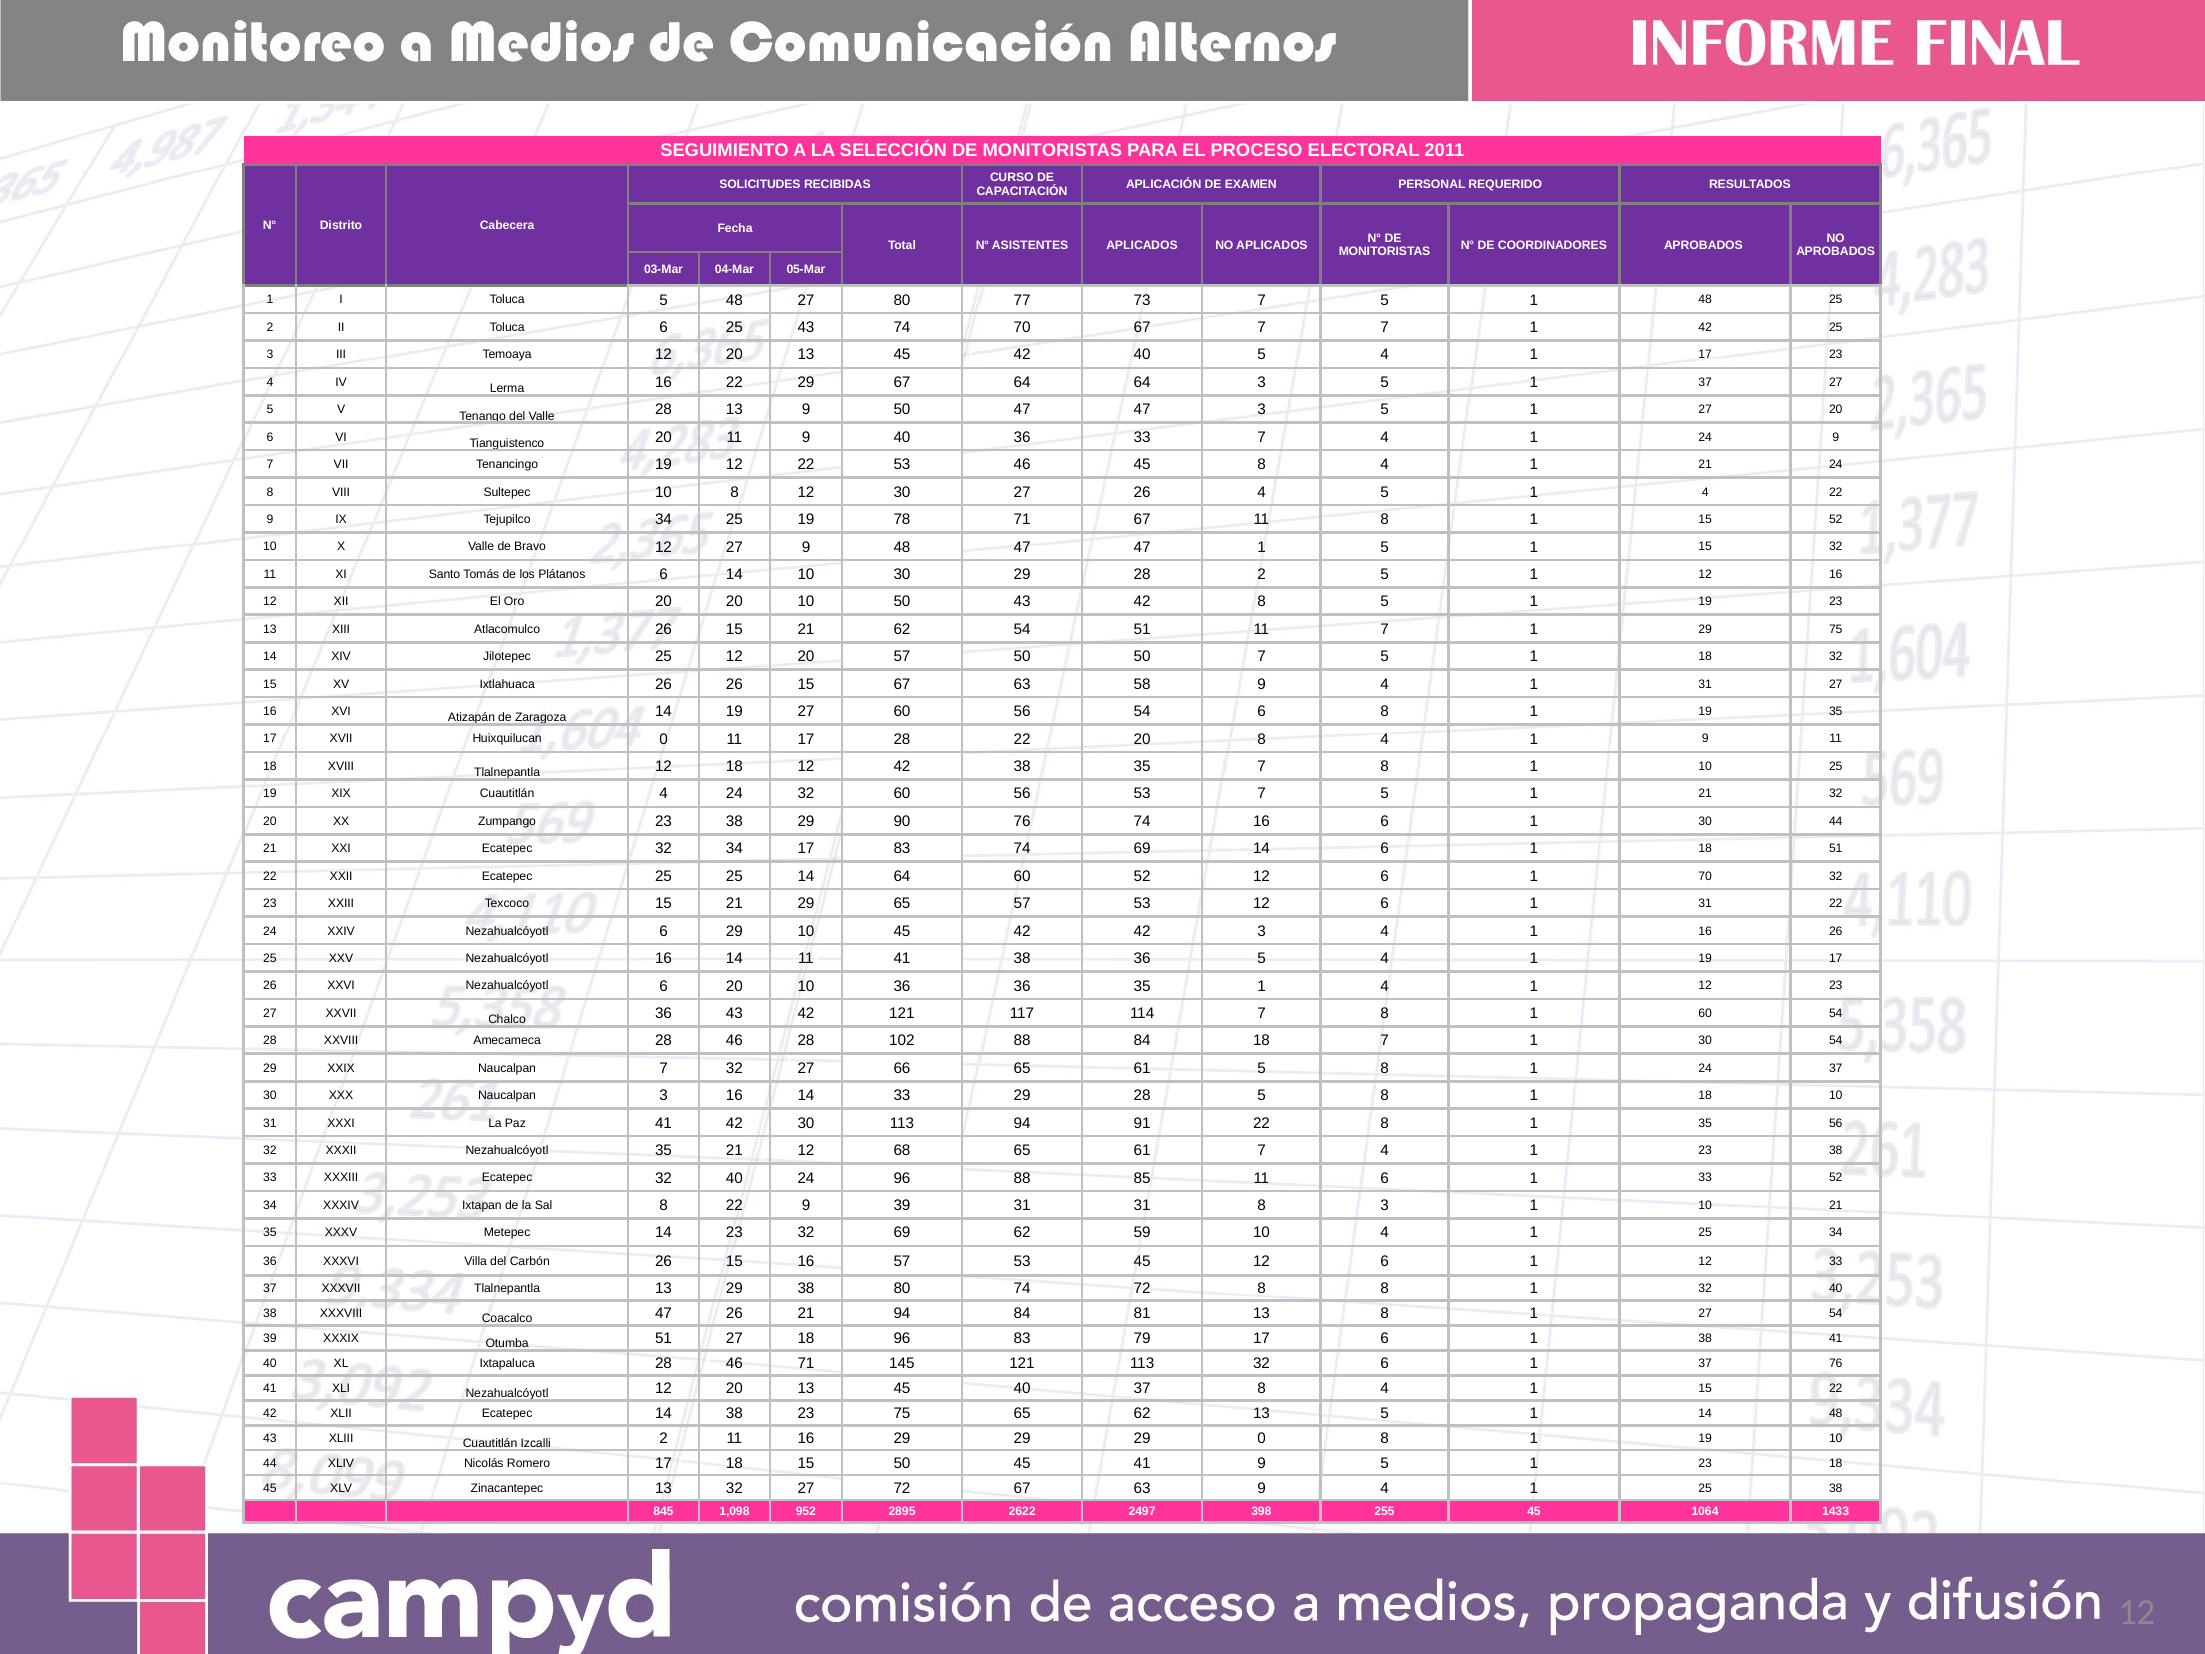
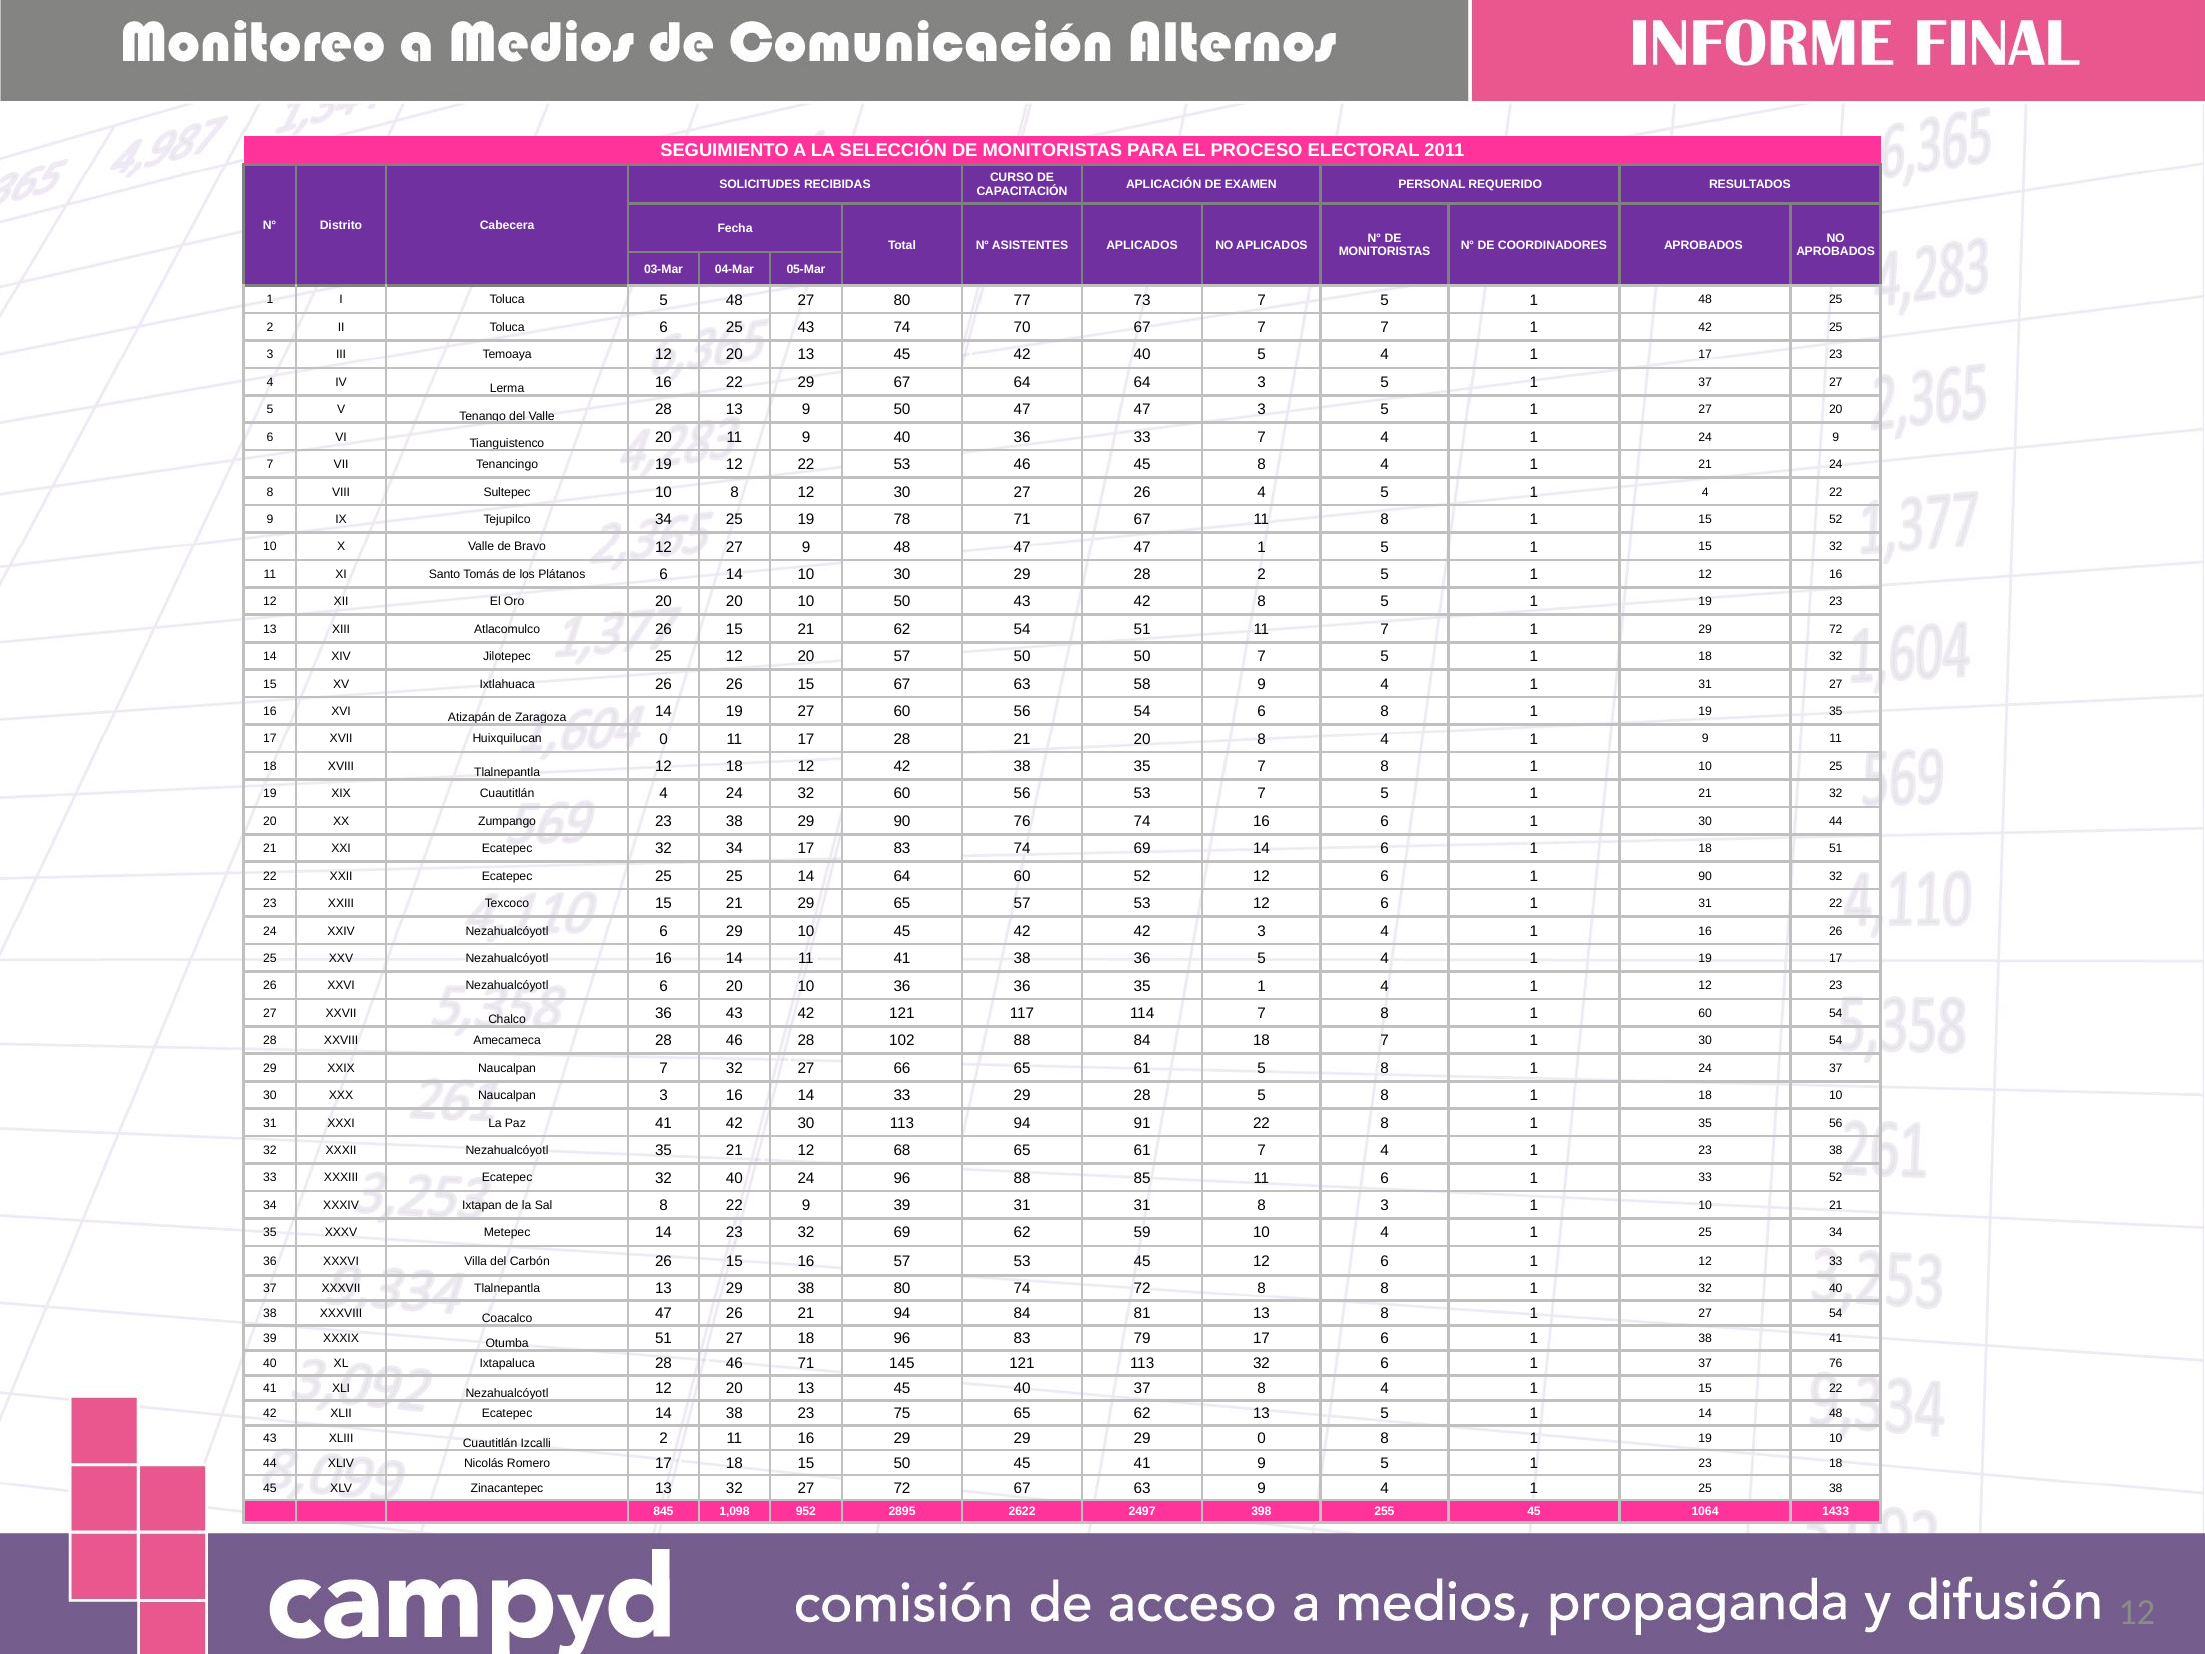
29 75: 75 -> 72 (1836, 629)
28 22: 22 -> 21 (1022, 739)
1 70: 70 -> 90 (1705, 876)
